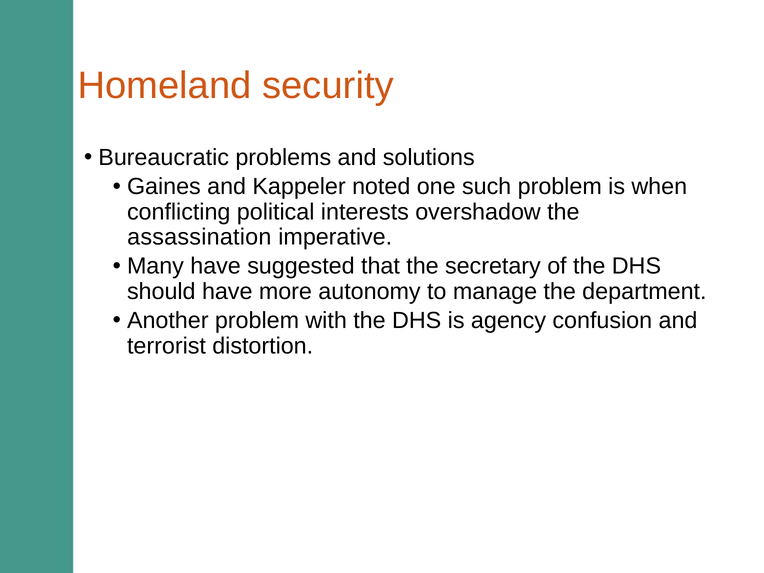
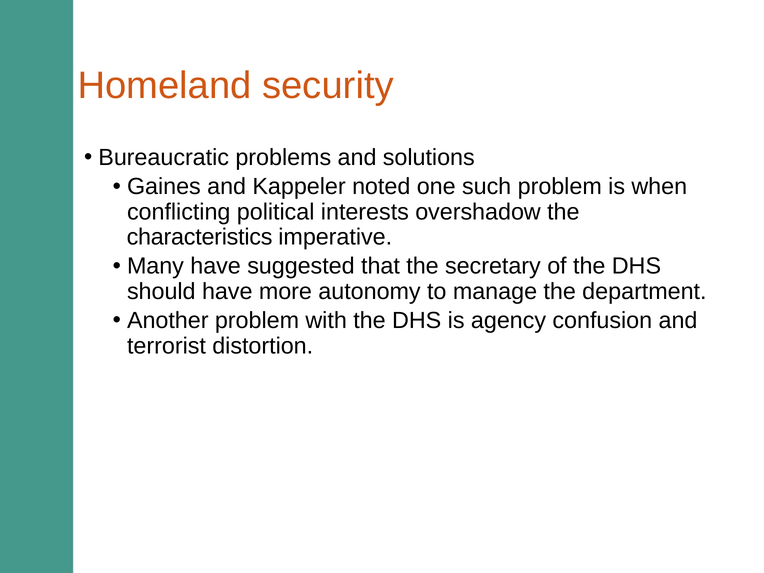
assassination: assassination -> characteristics (200, 237)
